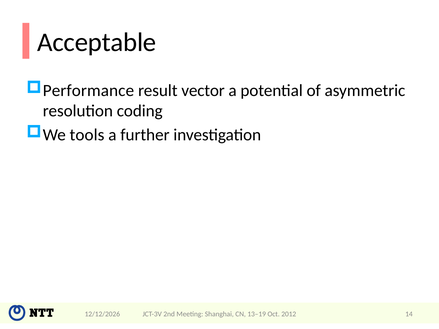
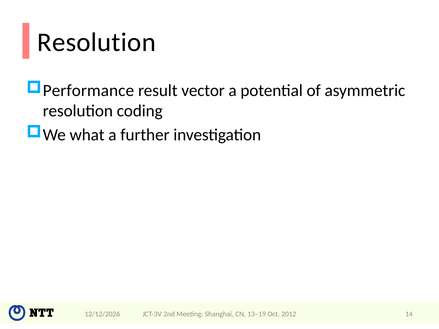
Acceptable: Acceptable -> Resolution (97, 42)
tools: tools -> what (87, 135)
